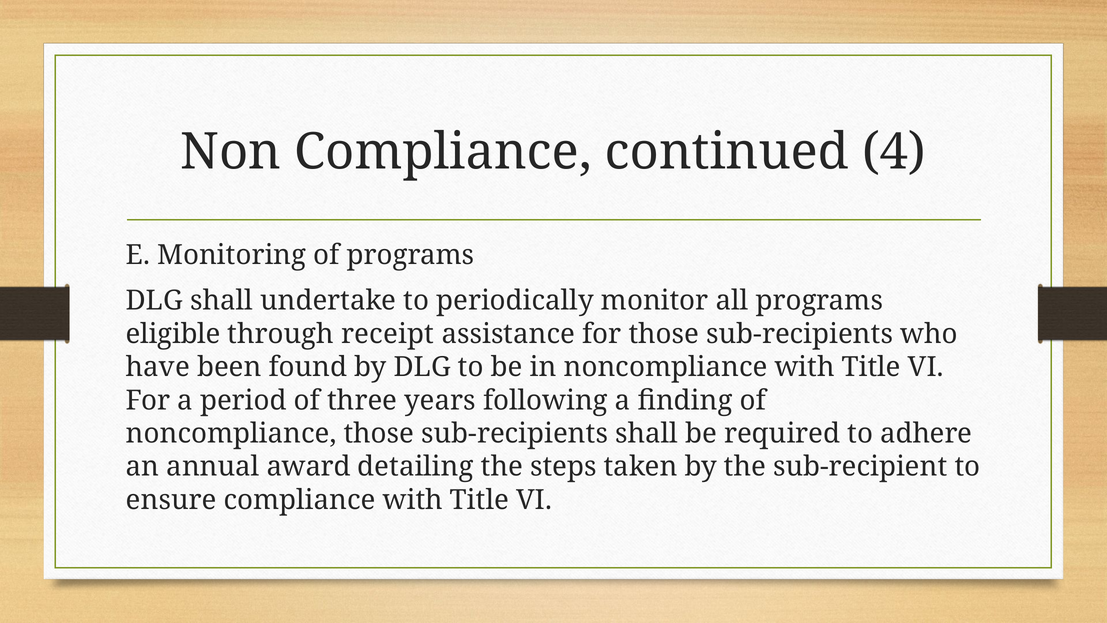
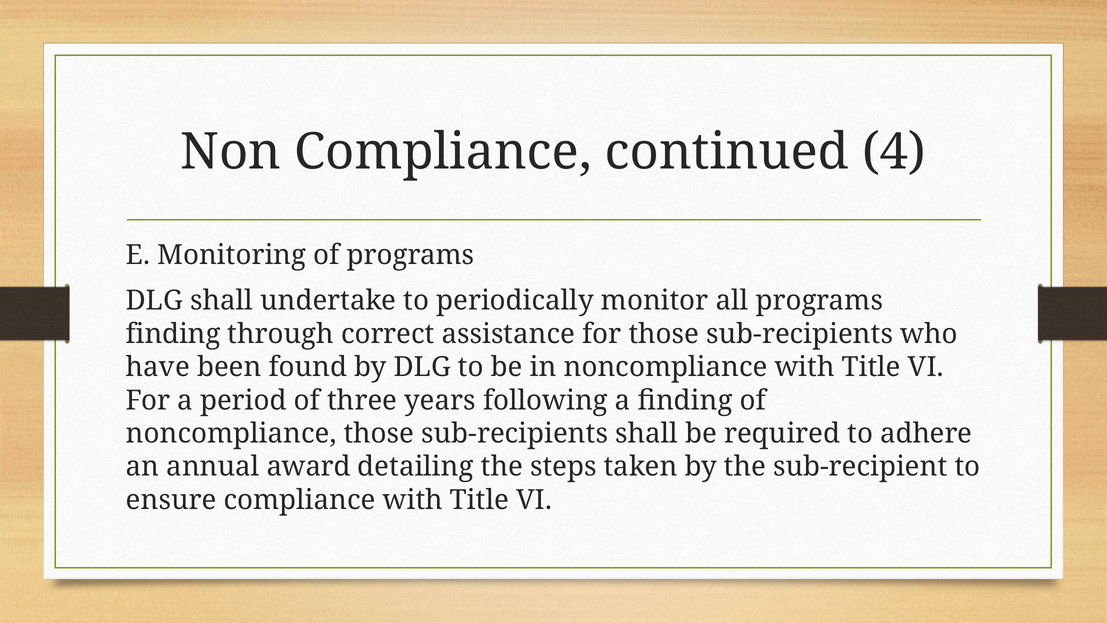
eligible: eligible -> finding (173, 334)
receipt: receipt -> correct (388, 334)
